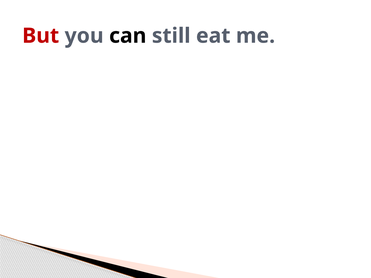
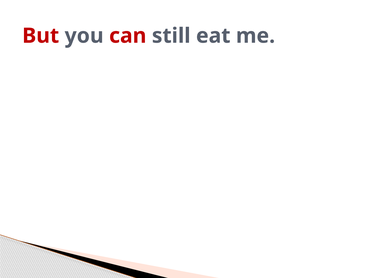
can colour: black -> red (128, 36)
